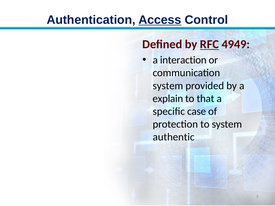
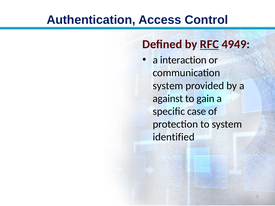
Access underline: present -> none (160, 20)
explain: explain -> against (168, 99)
that: that -> gain (205, 99)
authentic: authentic -> identified (174, 137)
